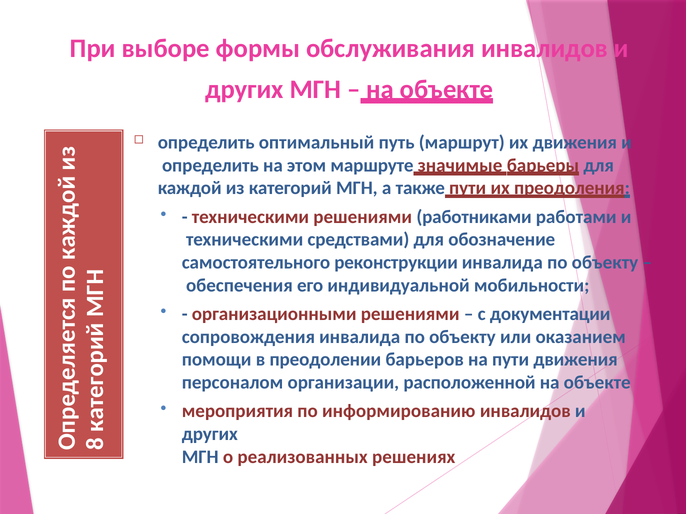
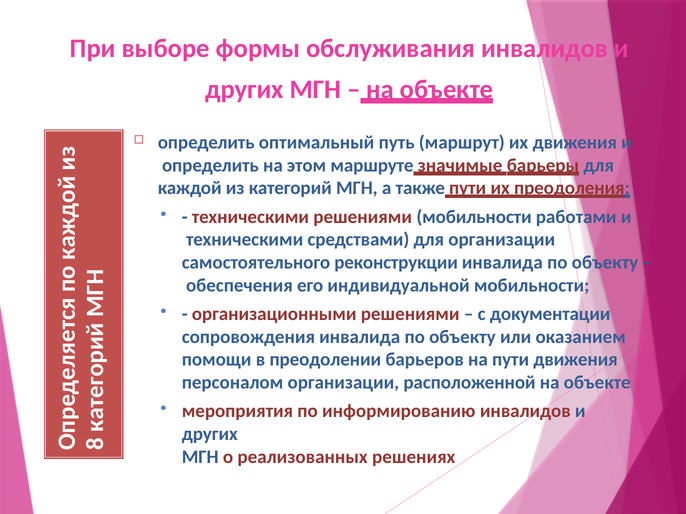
решениями работниками: работниками -> мобильности (474, 217)
для обозначение: обозначение -> организации (502, 240)
